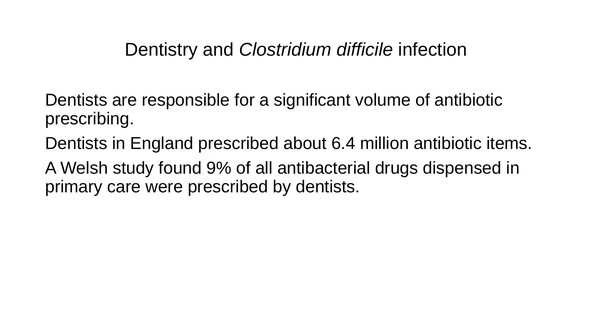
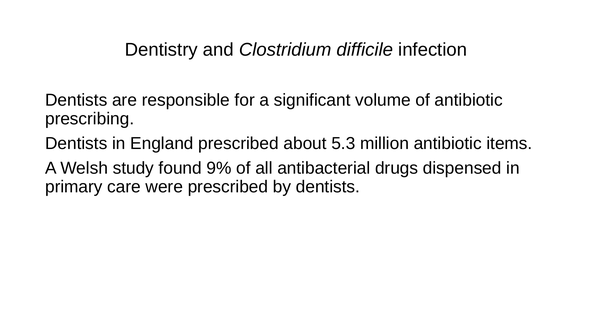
6.4: 6.4 -> 5.3 (343, 143)
